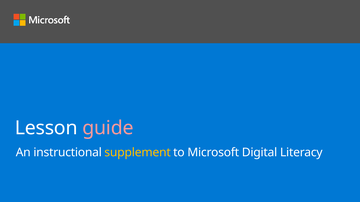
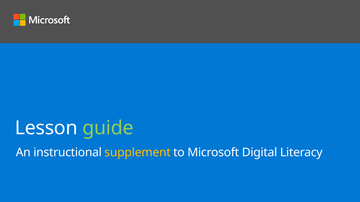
guide colour: pink -> light green (108, 128)
